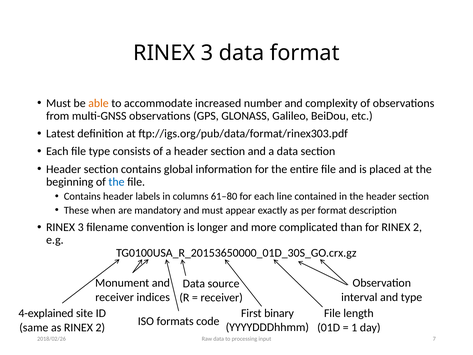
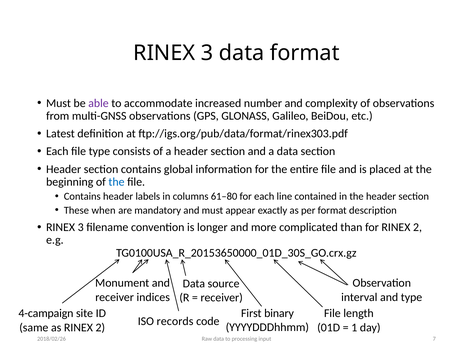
able colour: orange -> purple (98, 103)
4-explained: 4-explained -> 4-campaign (46, 313)
formats: formats -> records (175, 321)
